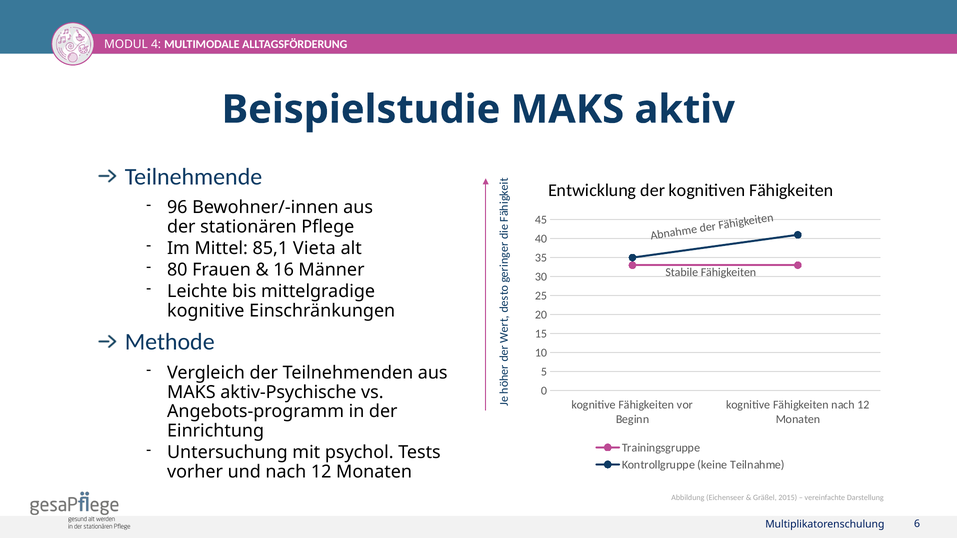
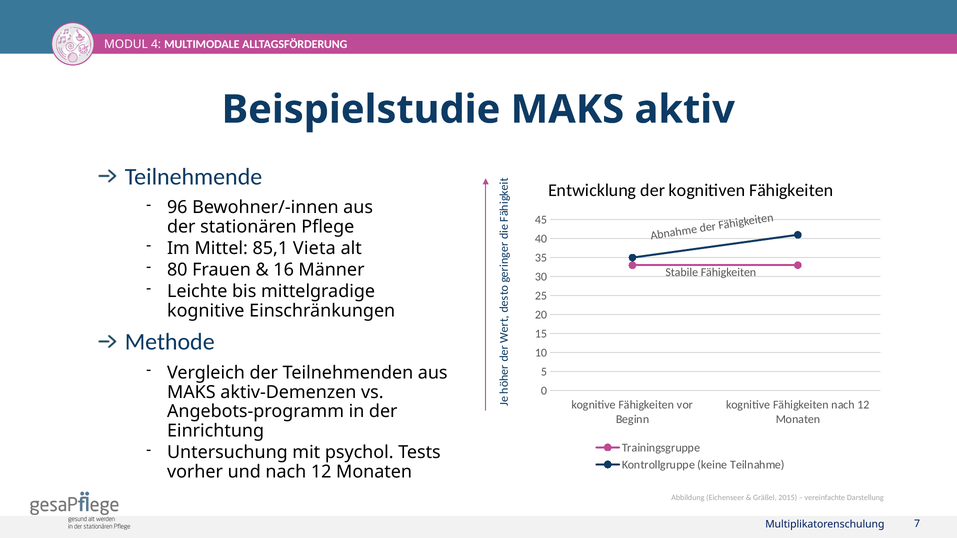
aktiv-Psychische: aktiv-Psychische -> aktiv-Demenzen (288, 392)
6: 6 -> 7 (917, 524)
